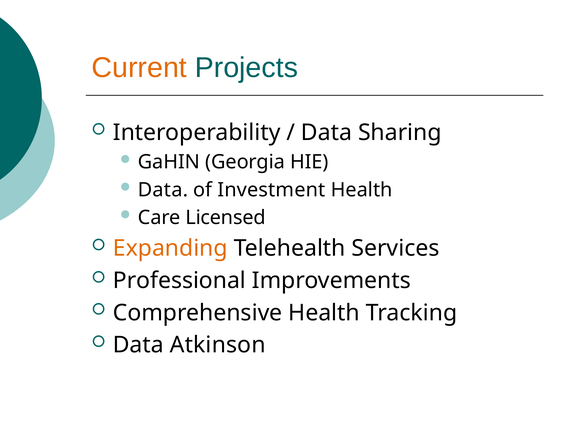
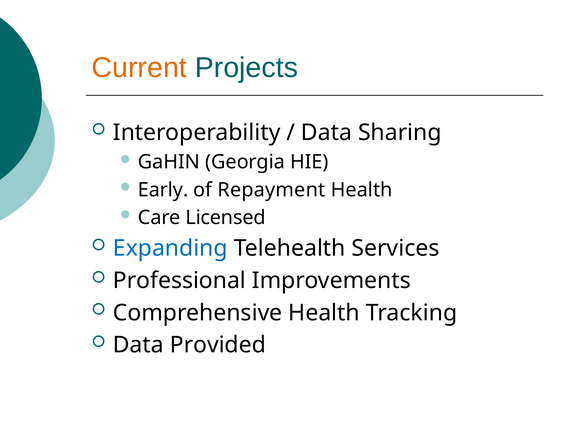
Data: Data -> Early (163, 190)
Investment: Investment -> Repayment (271, 190)
Expanding colour: orange -> blue (170, 248)
Atkinson: Atkinson -> Provided (218, 345)
